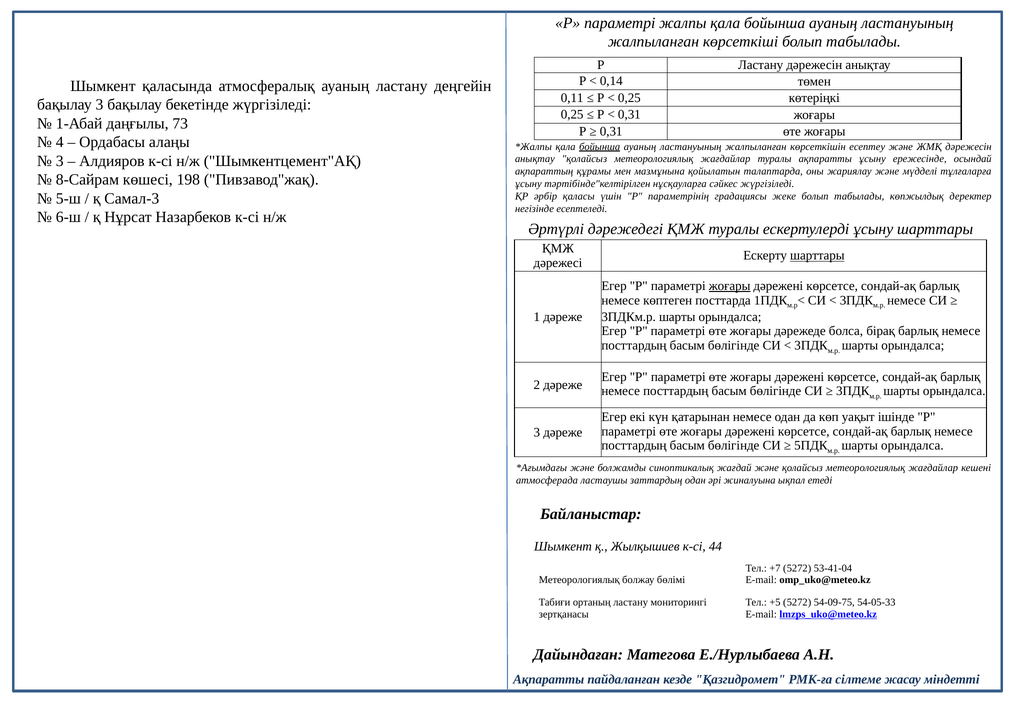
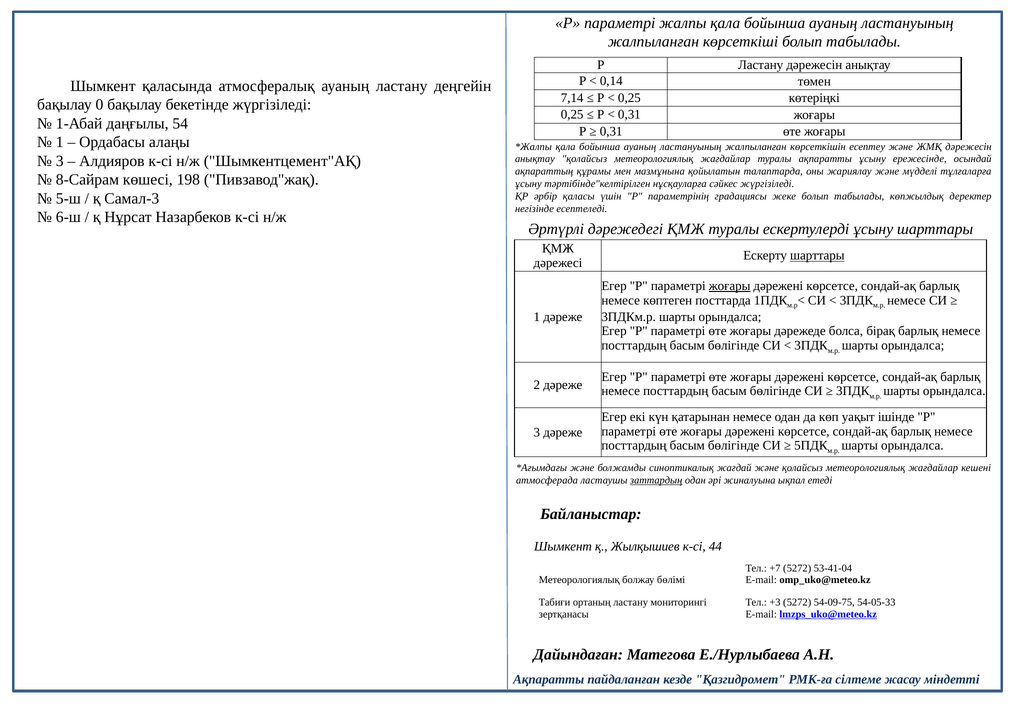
0,11: 0,11 -> 7,14 (572, 98)
бақылау 3: 3 -> 0 (99, 105)
73: 73 -> 54 (180, 123)
4: 4 -> 1 (60, 142)
бойынша underline: present -> none (600, 147)
заттардың underline: none -> present (656, 480)
+5: +5 -> +3 (775, 602)
